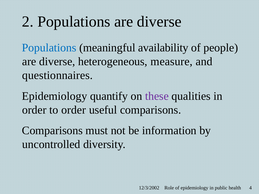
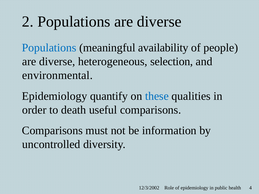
measure: measure -> selection (172, 62)
questionnaires: questionnaires -> environmental (57, 75)
these colour: purple -> blue (157, 96)
to order: order -> death (74, 110)
